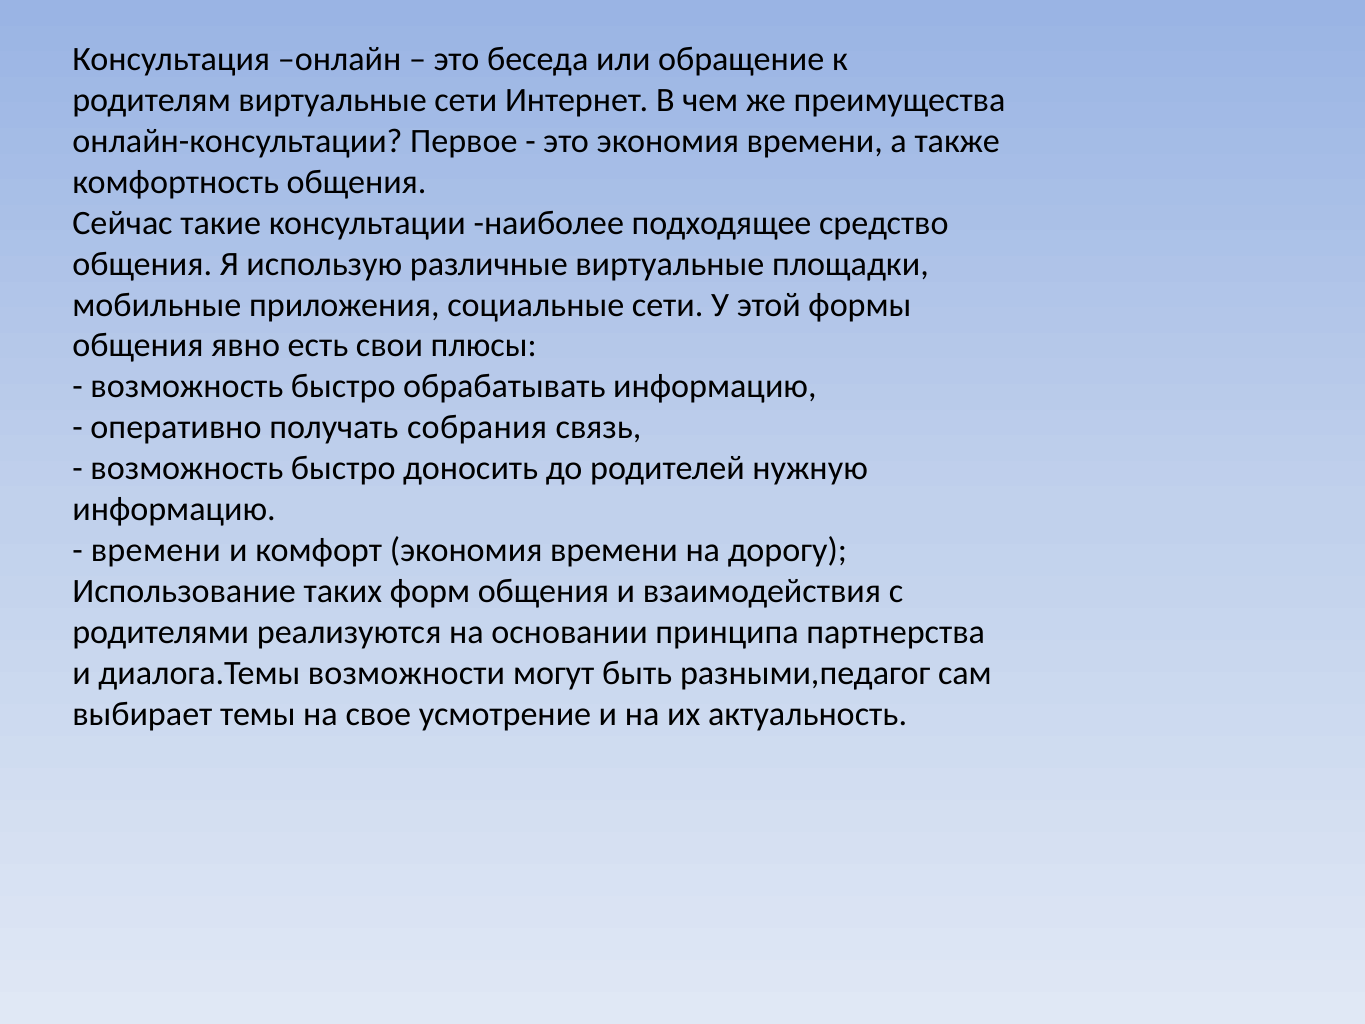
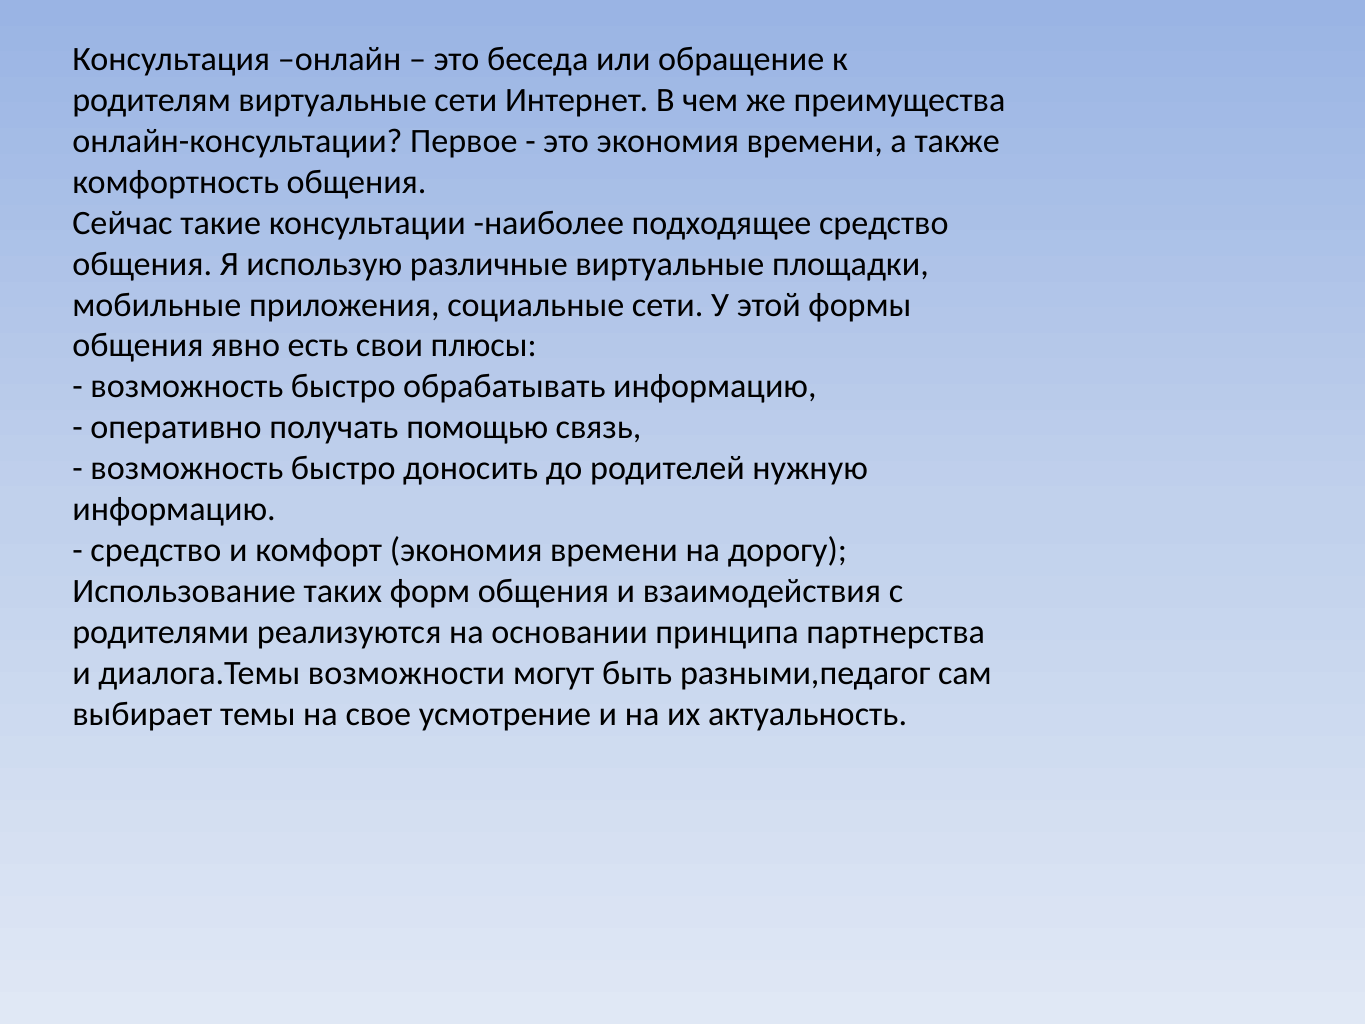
собрания: собрания -> помощью (477, 428)
времени: времени -> средство (156, 550)
